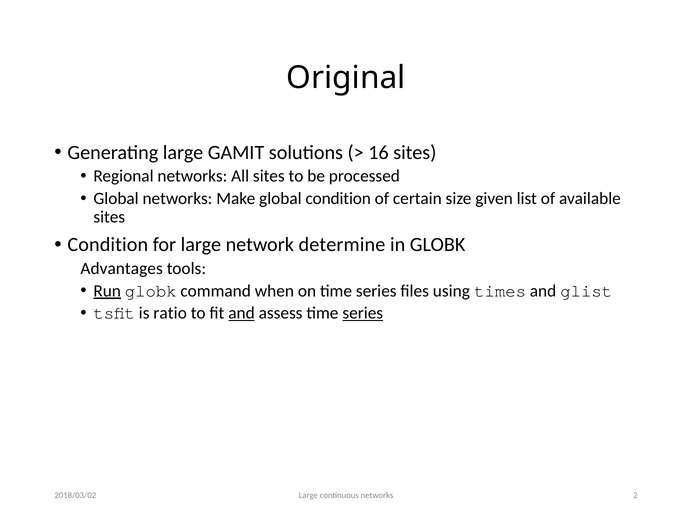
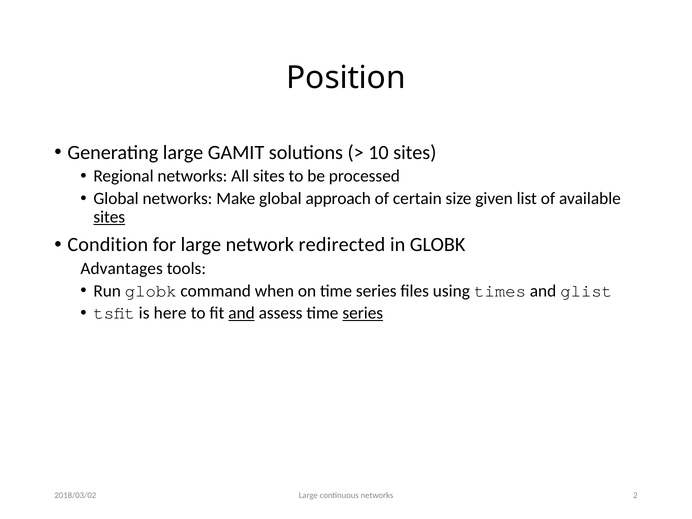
Original: Original -> Position (346, 78)
16: 16 -> 10 (378, 152)
global condition: condition -> approach (338, 199)
sites underline: none -> present (109, 217)
determine: determine -> redirected (342, 245)
Run underline: present -> none (107, 291)
ratio: ratio -> here (170, 313)
